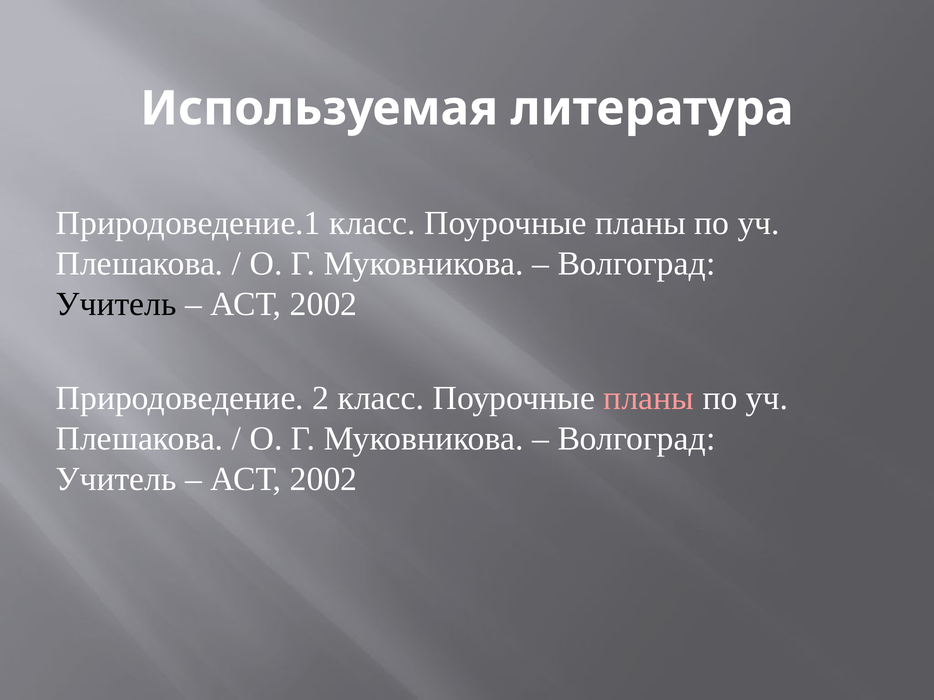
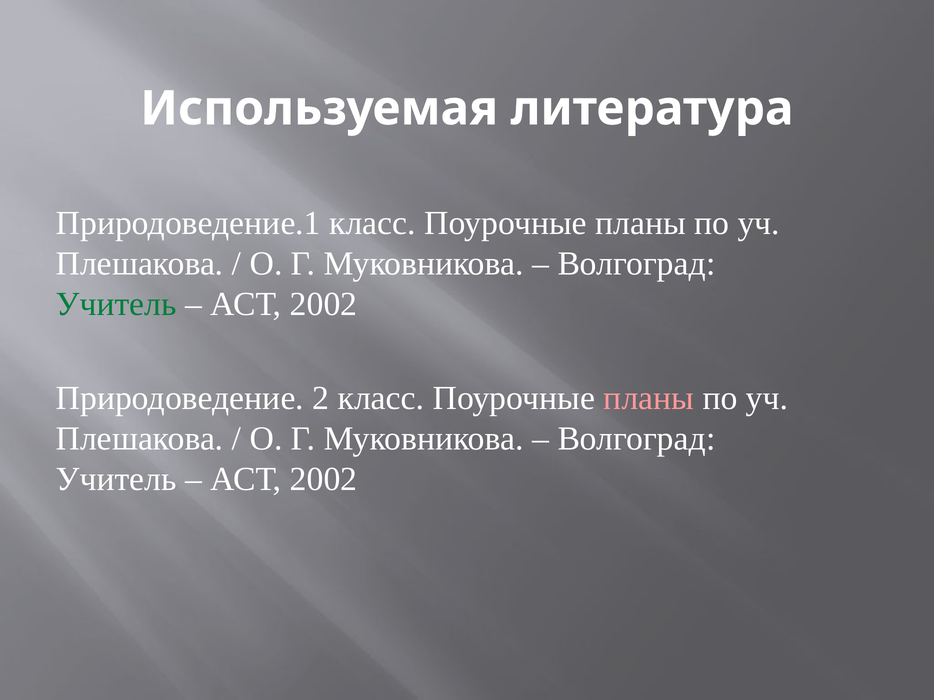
Учитель colour: black -> green (116, 304)
